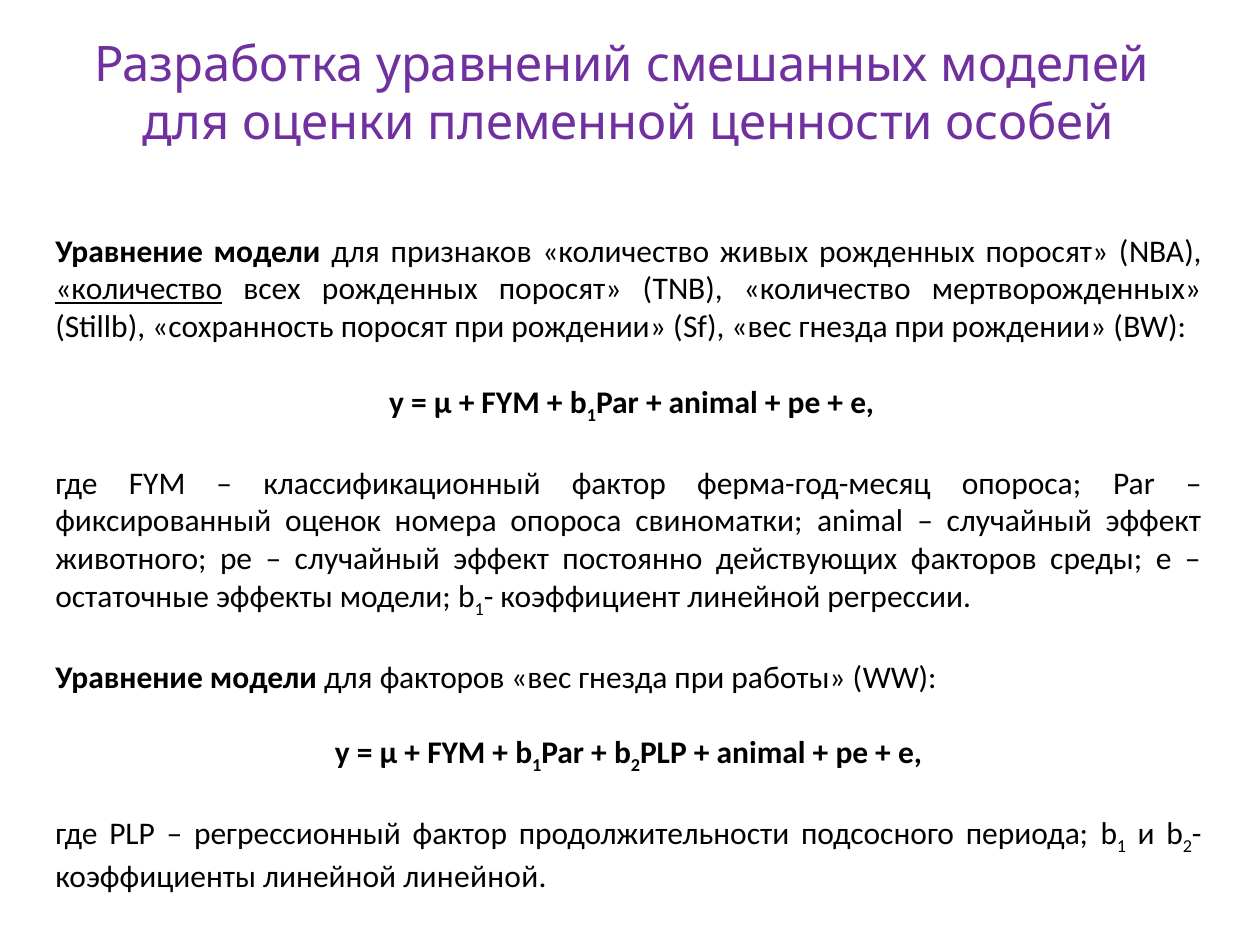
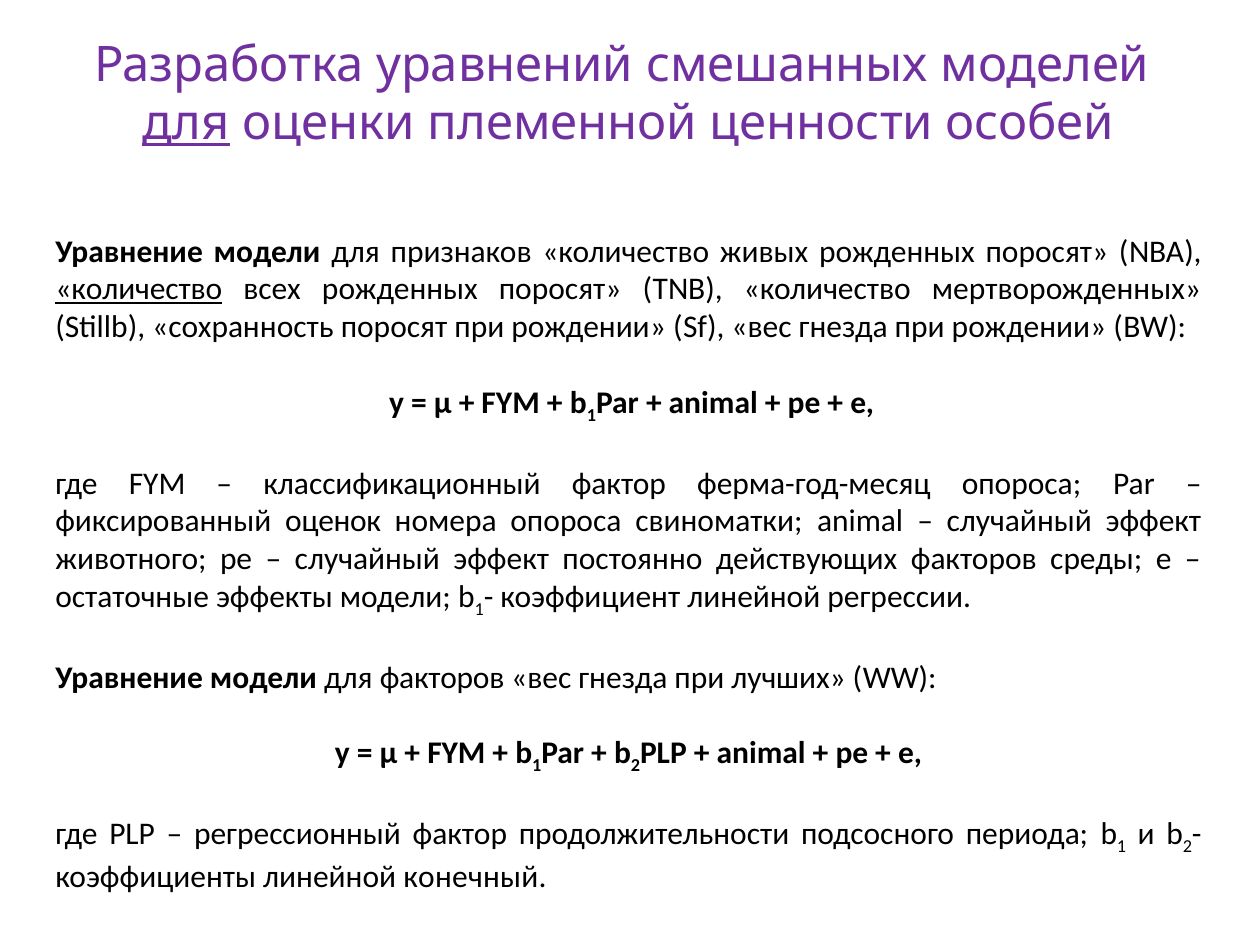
для underline: none -> present (186, 124)
работы: работы -> лучших (789, 678)
линейной линейной: линейной -> конечный (475, 877)
